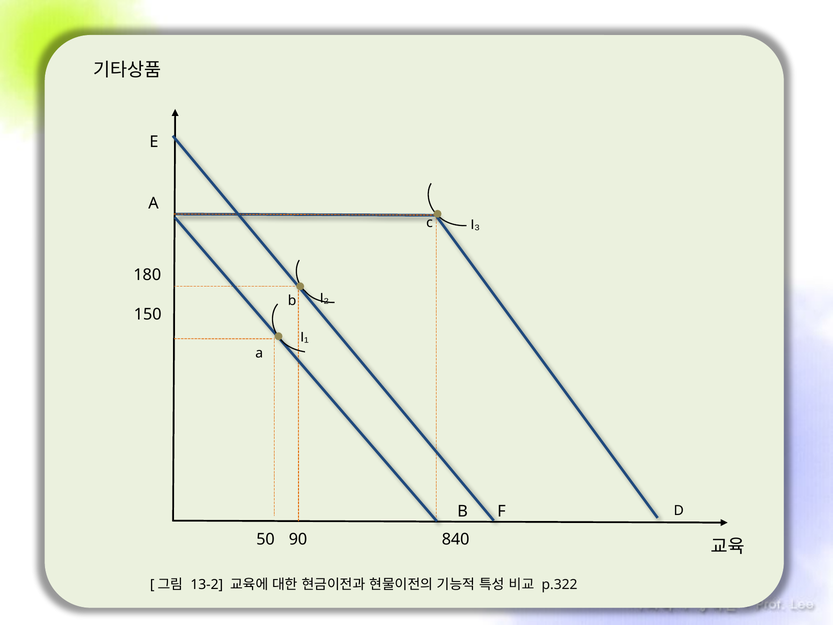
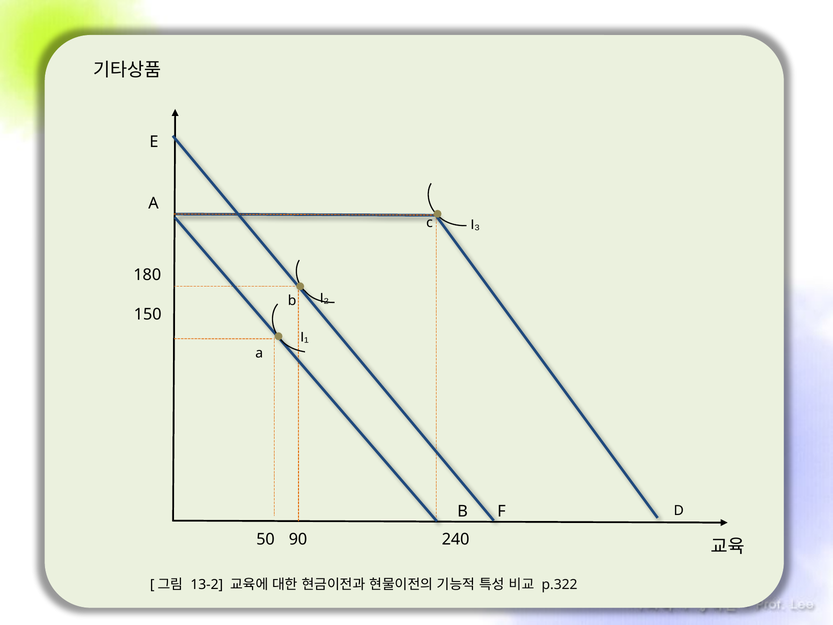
840: 840 -> 240 (456, 539)
